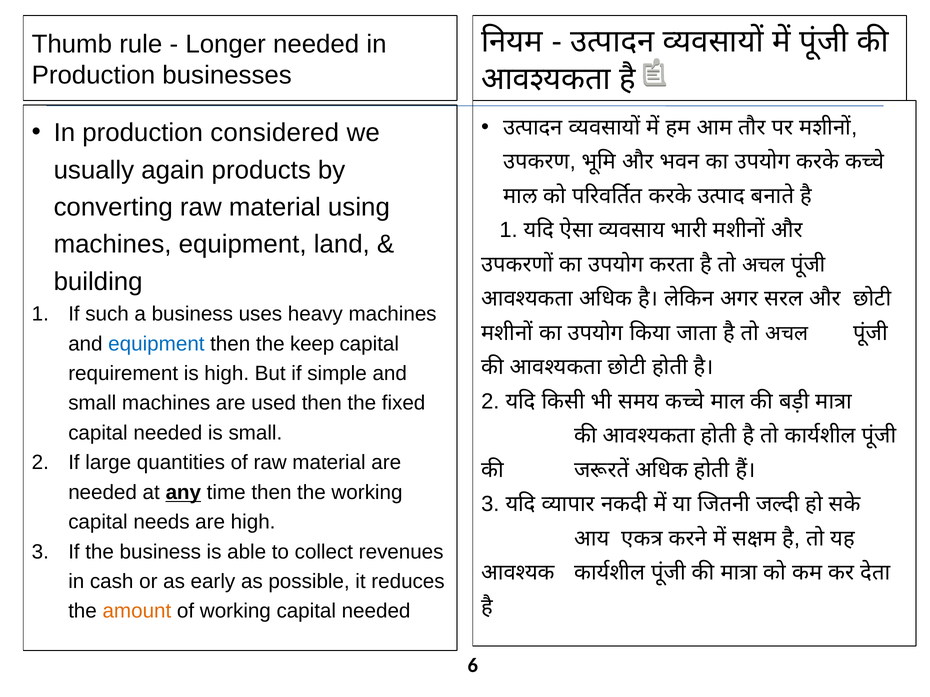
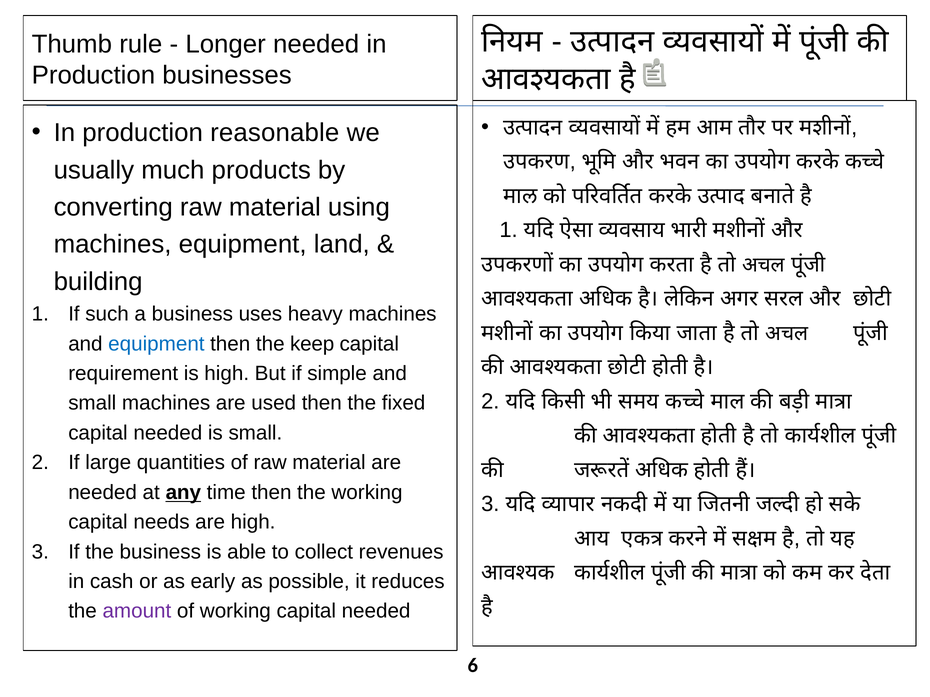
considered: considered -> reasonable (275, 133)
again: again -> much (173, 170)
amount colour: orange -> purple (137, 612)
